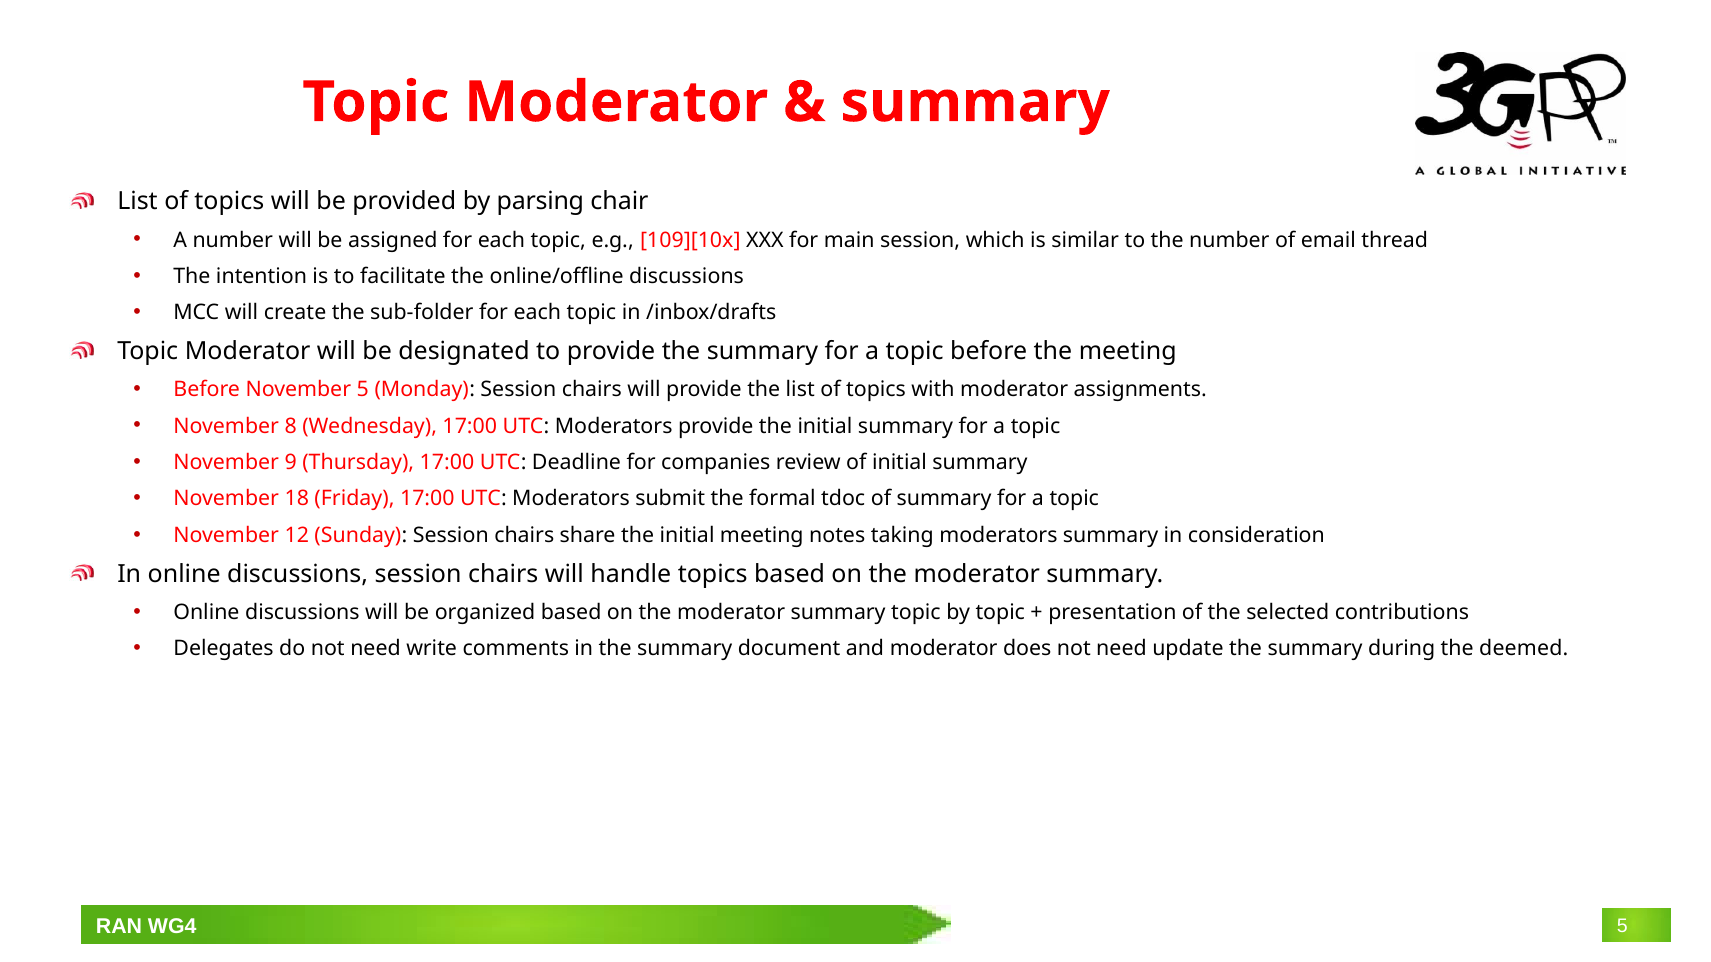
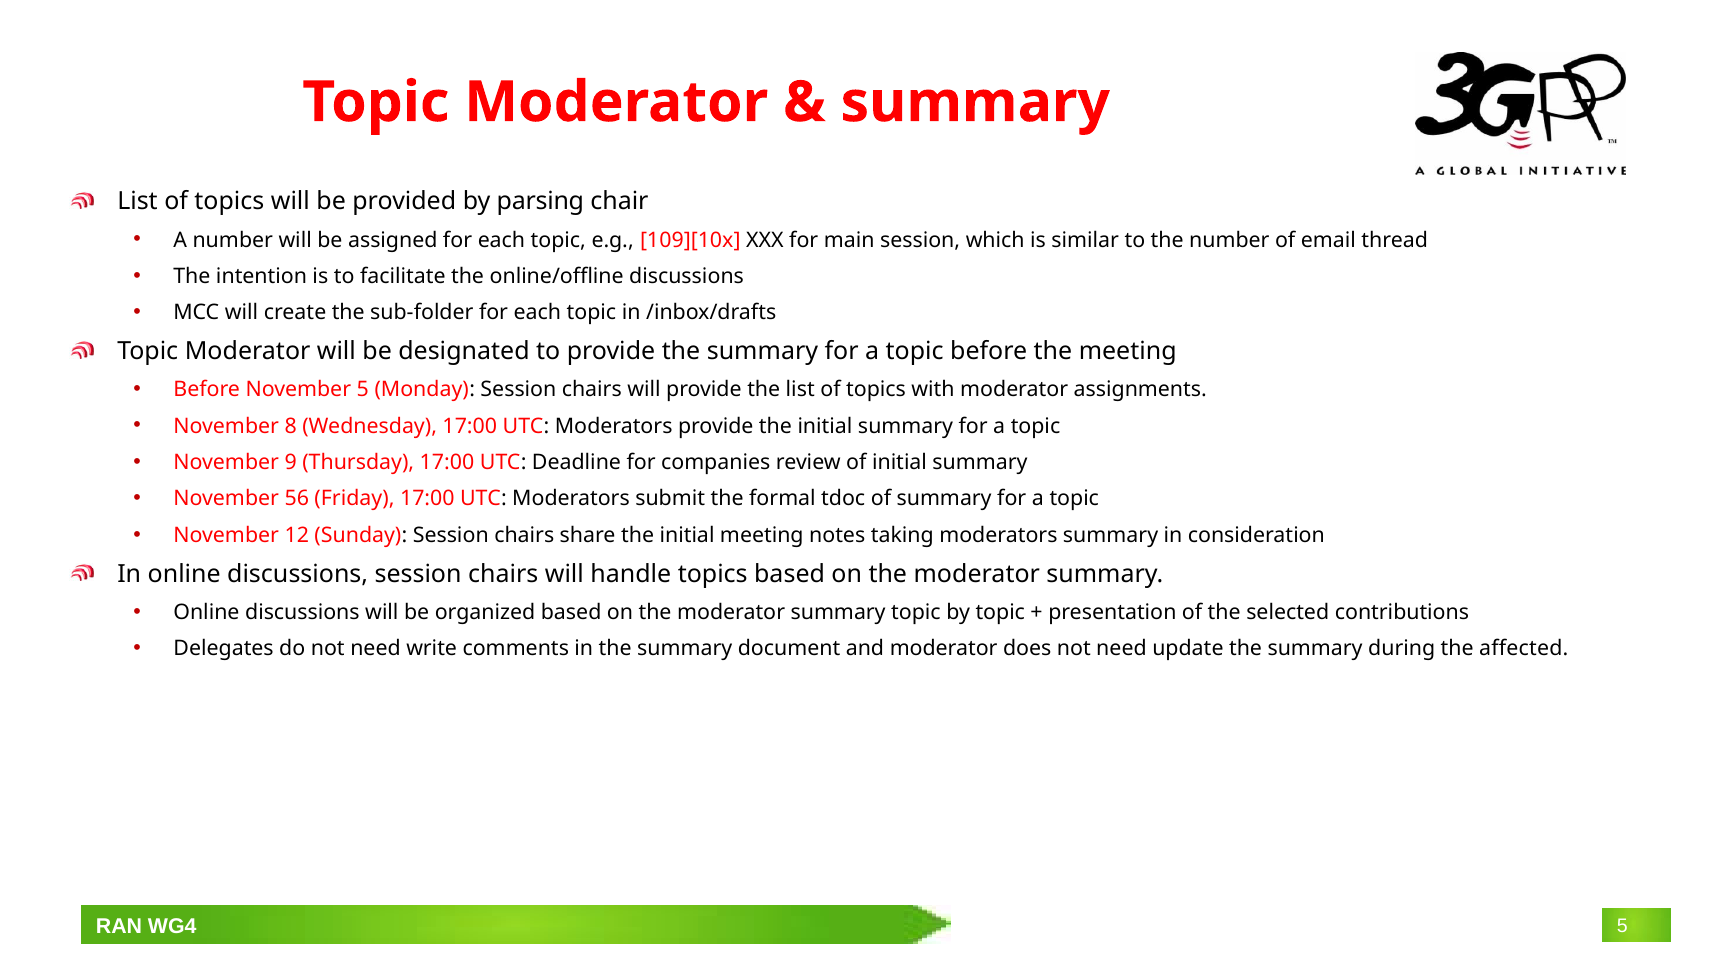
18: 18 -> 56 (297, 499)
deemed: deemed -> affected (1524, 649)
